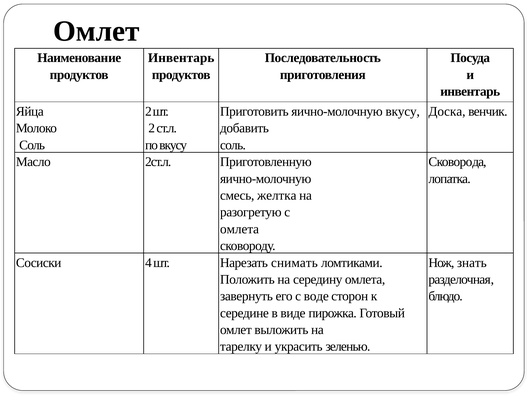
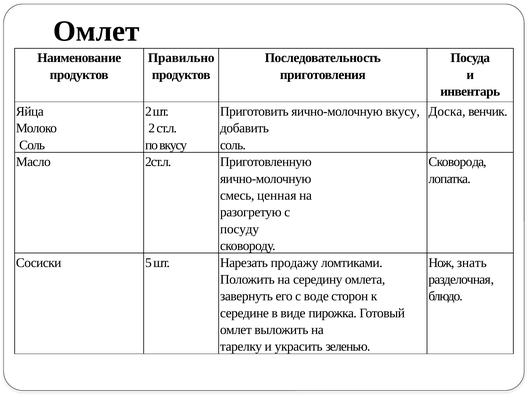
Инвентарь: Инвентарь -> Правильно (181, 58)
желтка: желтка -> ценная (277, 195)
омлета: омлета -> посуду (240, 229)
4: 4 -> 5 (148, 263)
снимать: снимать -> продажу (295, 263)
